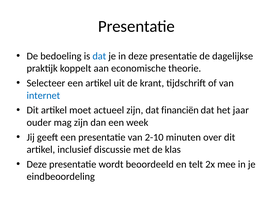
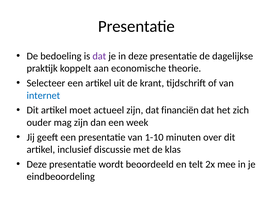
dat colour: blue -> purple (99, 56)
jaar: jaar -> zich (241, 110)
2-10: 2-10 -> 1-10 (154, 137)
